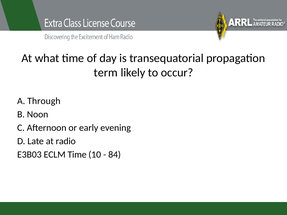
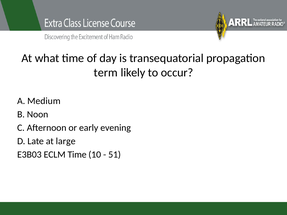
Through: Through -> Medium (44, 101)
radio: radio -> large (66, 141)
84: 84 -> 51 (115, 155)
